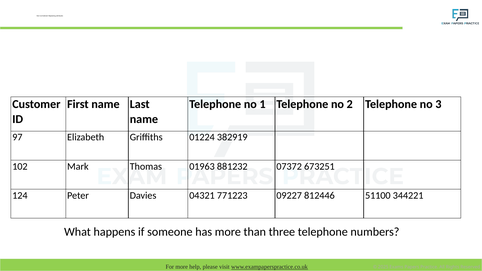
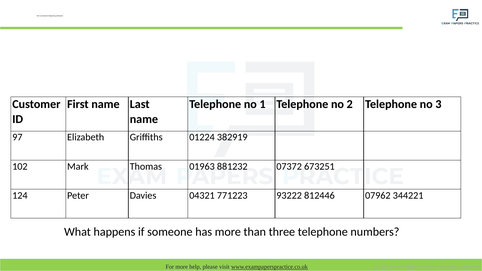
09227: 09227 -> 93222 (289, 195)
51100: 51100 -> 07962 (378, 195)
